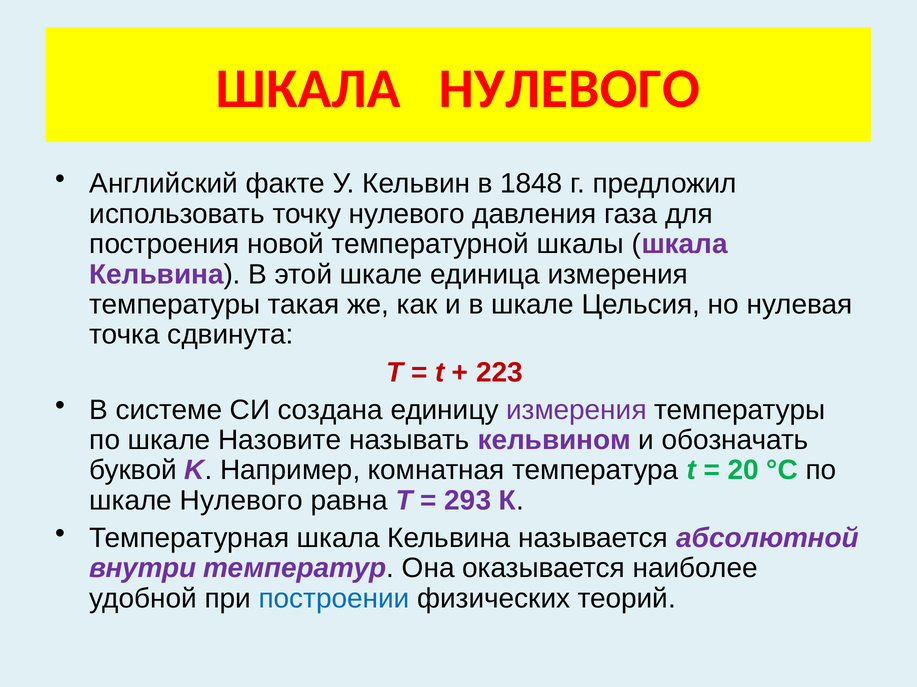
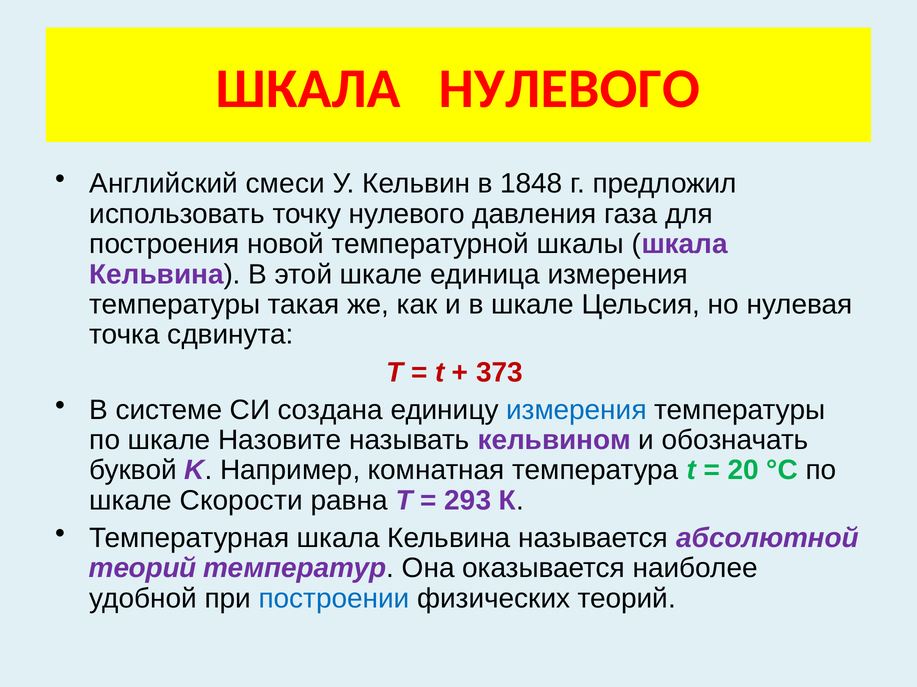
факте: факте -> смеси (285, 184)
223: 223 -> 373 (499, 373)
измерения colour: purple -> blue (576, 410)
шкале Нулевого: Нулевого -> Скорости (241, 501)
внутри: внутри -> теорий (143, 569)
